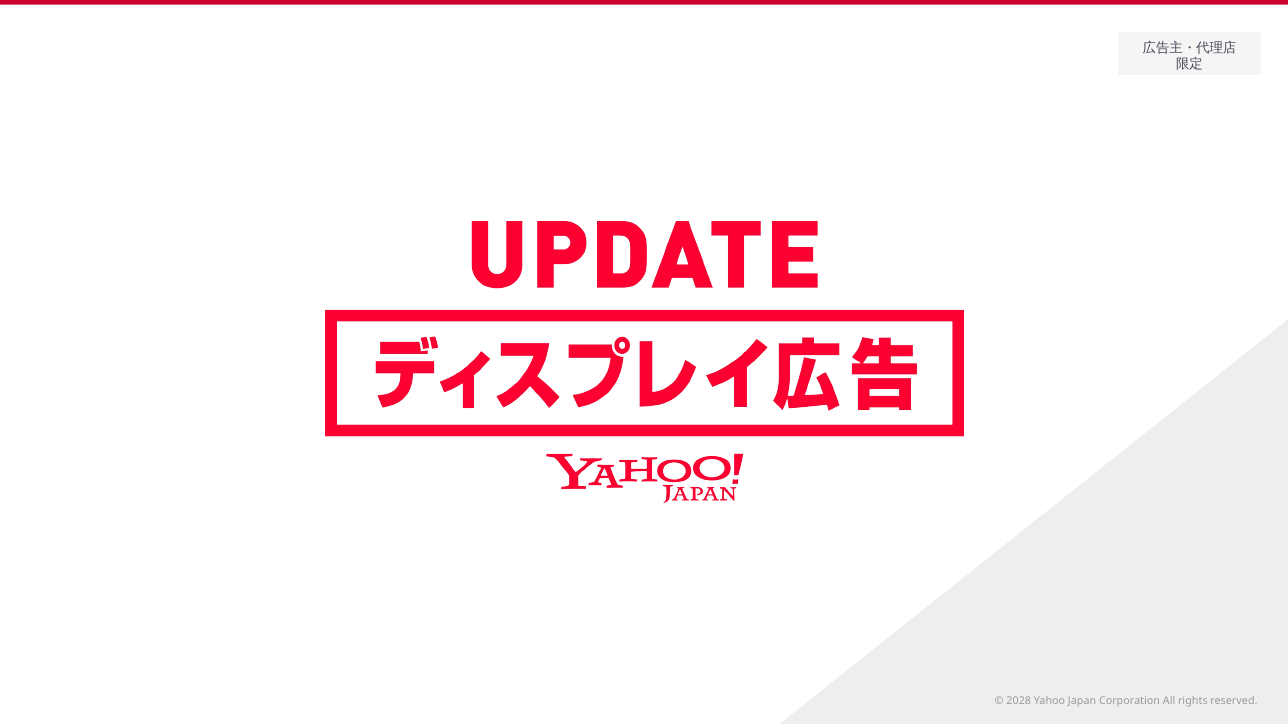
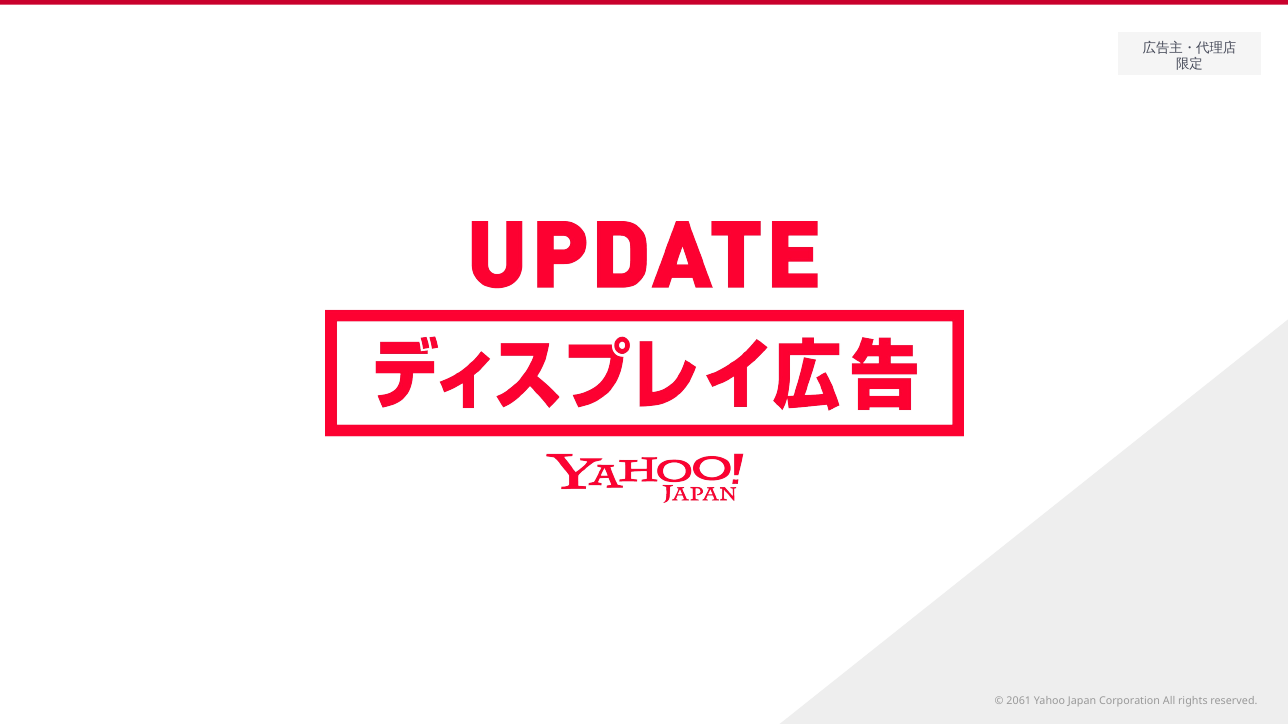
2028: 2028 -> 2061 (1019, 701)
